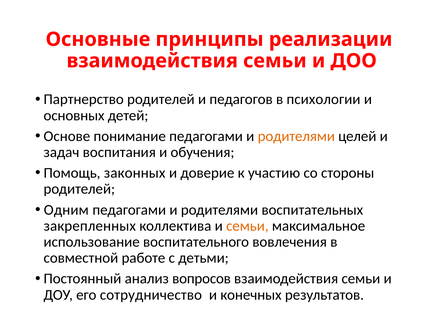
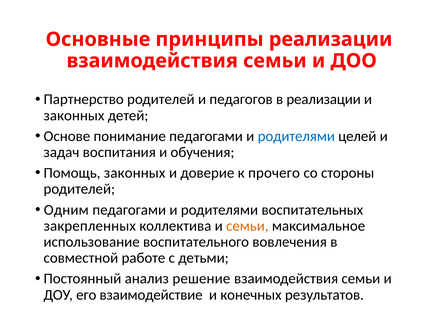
в психологии: психологии -> реализации (324, 99)
основных: основных -> законных (74, 116)
родителями colour: orange -> blue (296, 136)
участию: участию -> прочего (274, 173)
вопросов: вопросов -> решение (201, 279)
сотрудничество: сотрудничество -> взаимодействие (151, 295)
